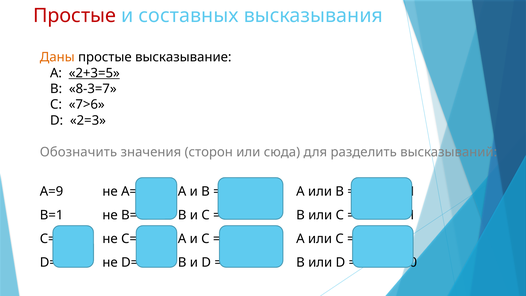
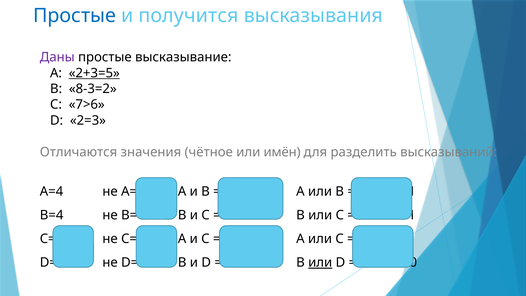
Простые colour: red -> blue (75, 16)
составных: составных -> получится (189, 16)
Даны colour: orange -> purple (57, 57)
8-3=7: 8-3=7 -> 8-3=2 (93, 89)
Обозначить: Обозначить -> Отличаются (79, 152)
сторон: сторон -> чётное (209, 152)
сюда: сюда -> имён (282, 152)
А=9: А=9 -> А=4 (52, 191)
B=1: B=1 -> B=4 (52, 215)
или underline: none -> present (320, 262)
